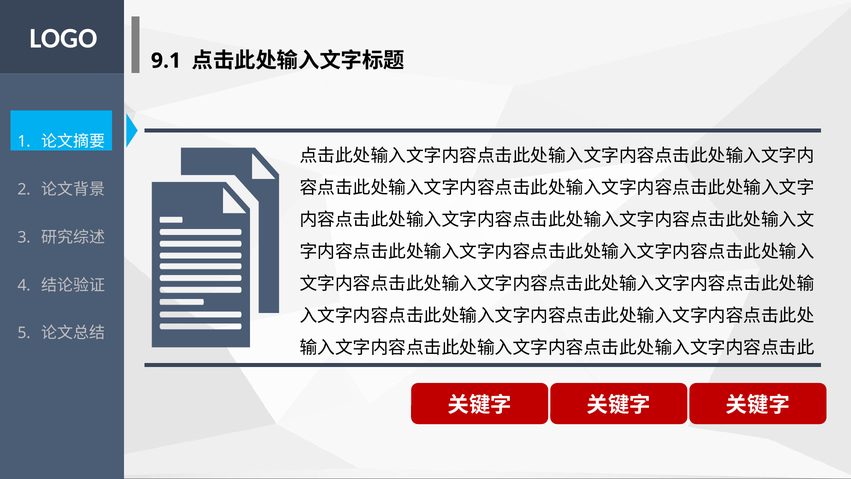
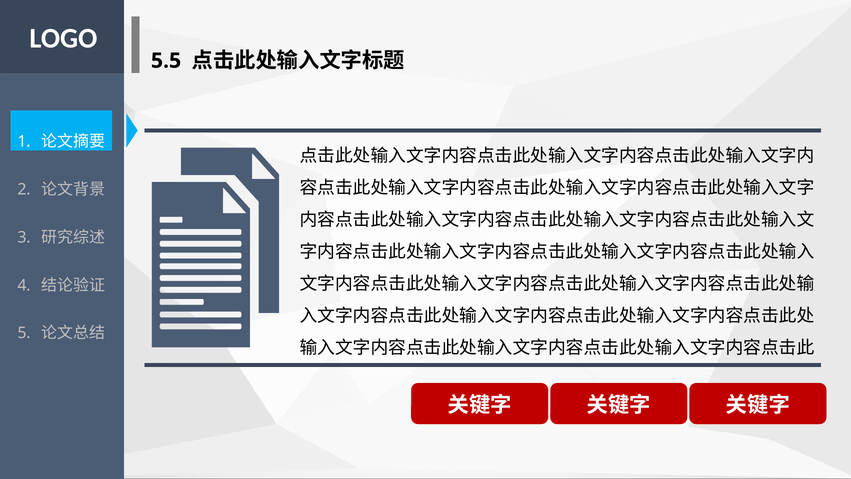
9.1: 9.1 -> 5.5 (166, 61)
